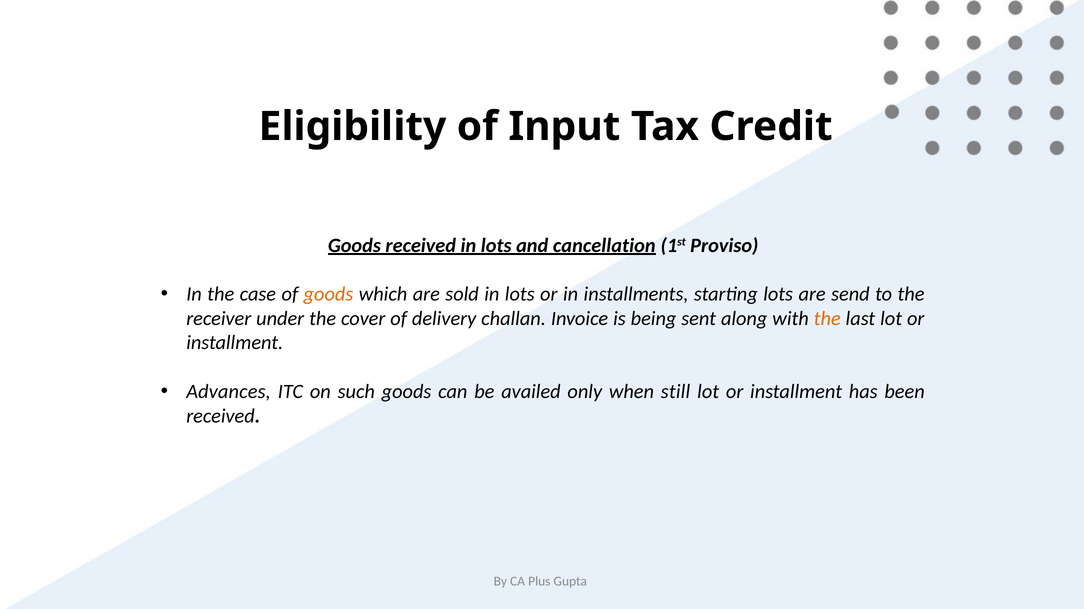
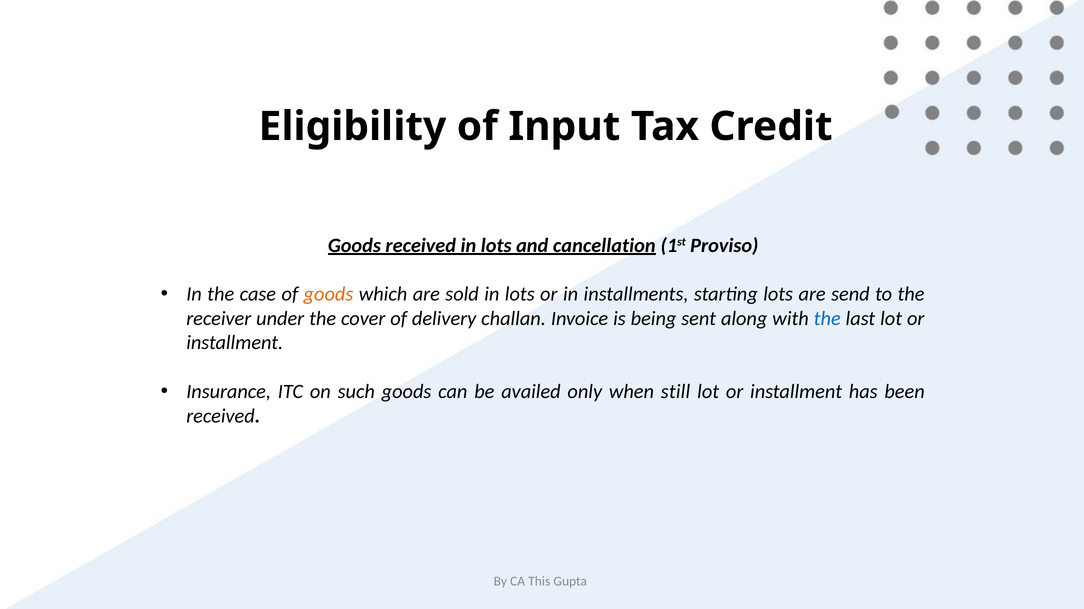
the colour: orange -> blue (827, 319)
Advances: Advances -> Insurance (229, 392)
Plus: Plus -> This (539, 582)
